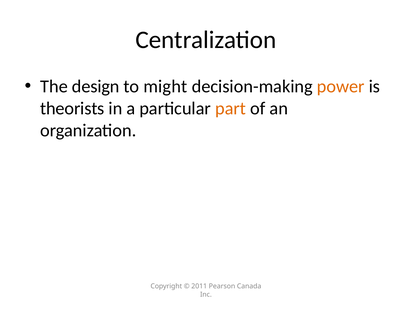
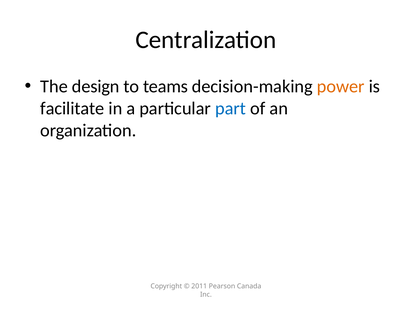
might: might -> teams (166, 86)
theorists: theorists -> facilitate (72, 108)
part colour: orange -> blue (231, 108)
